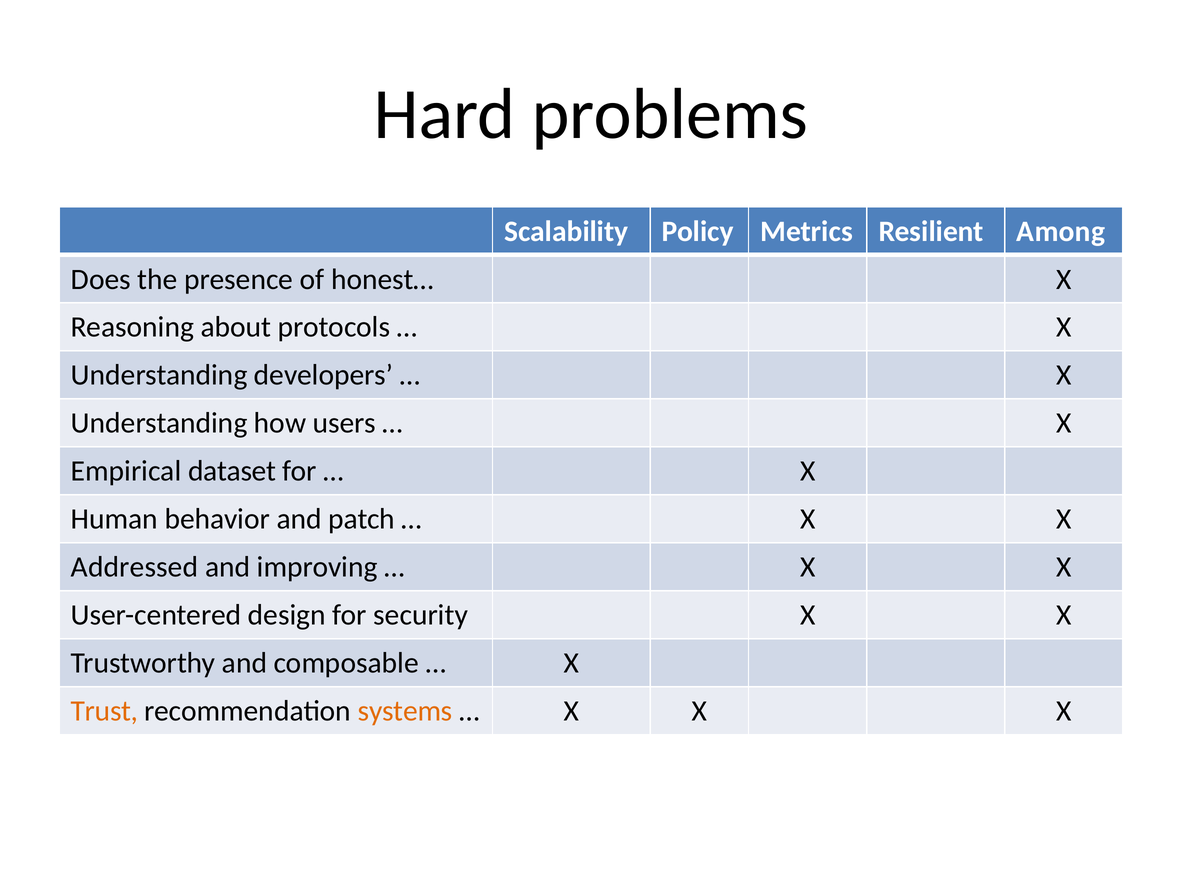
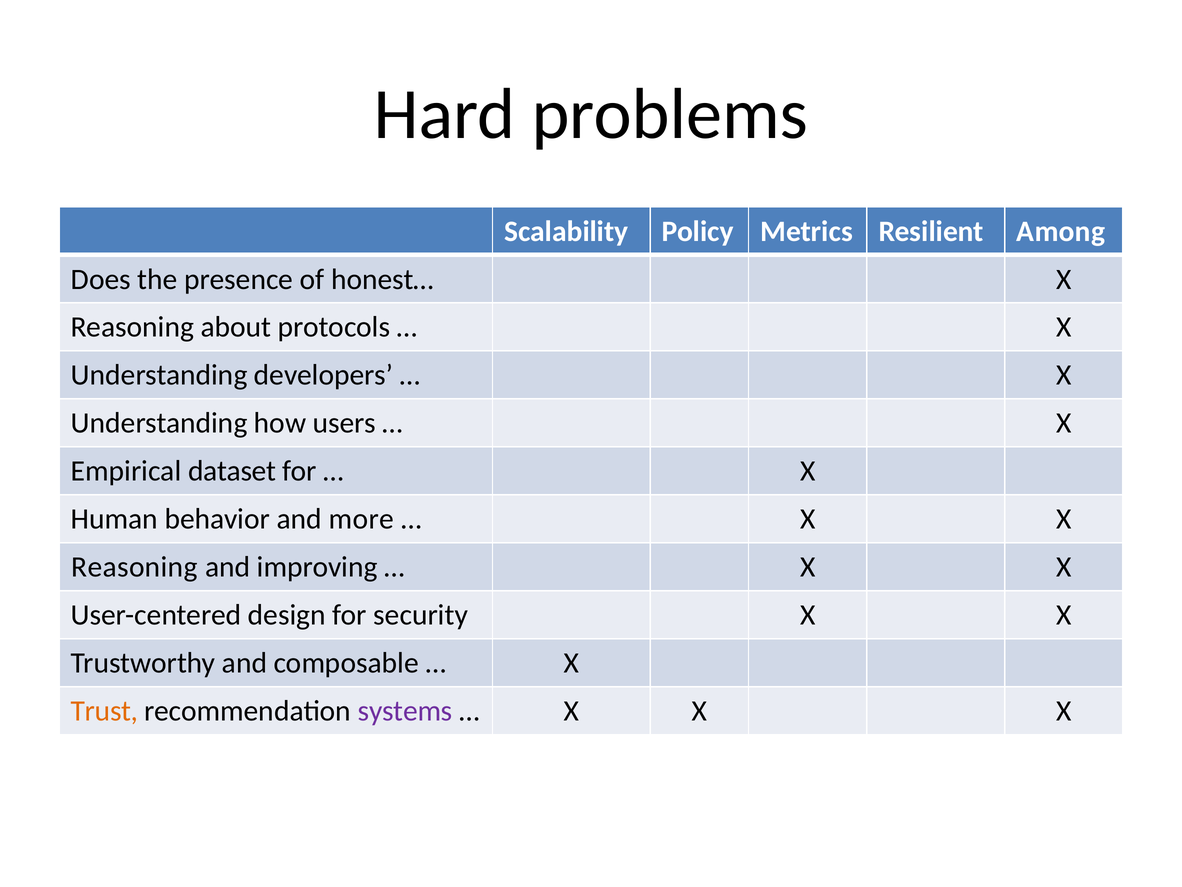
patch: patch -> more (361, 519)
Addressed: Addressed -> Reasoning (135, 567)
systems colour: orange -> purple (405, 710)
